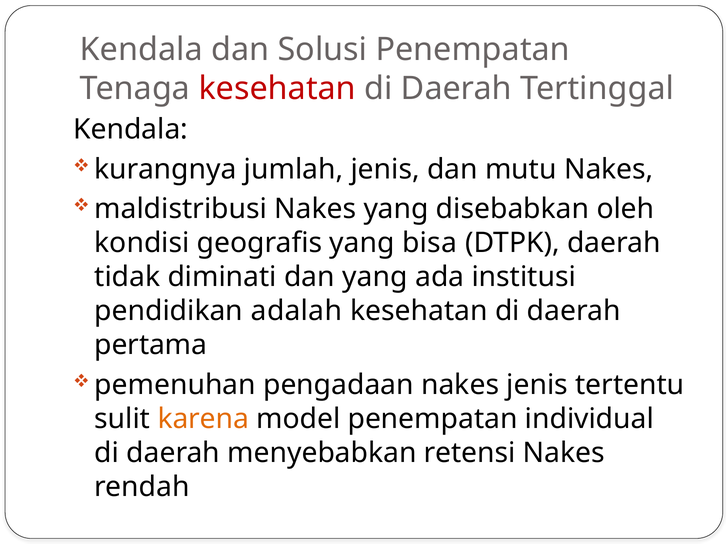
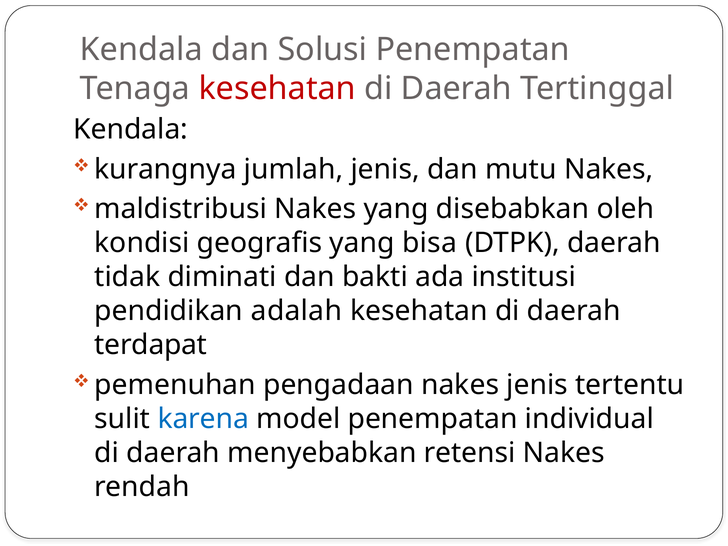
dan yang: yang -> bakti (375, 277)
pertama: pertama -> terdapat (151, 345)
karena colour: orange -> blue (203, 419)
